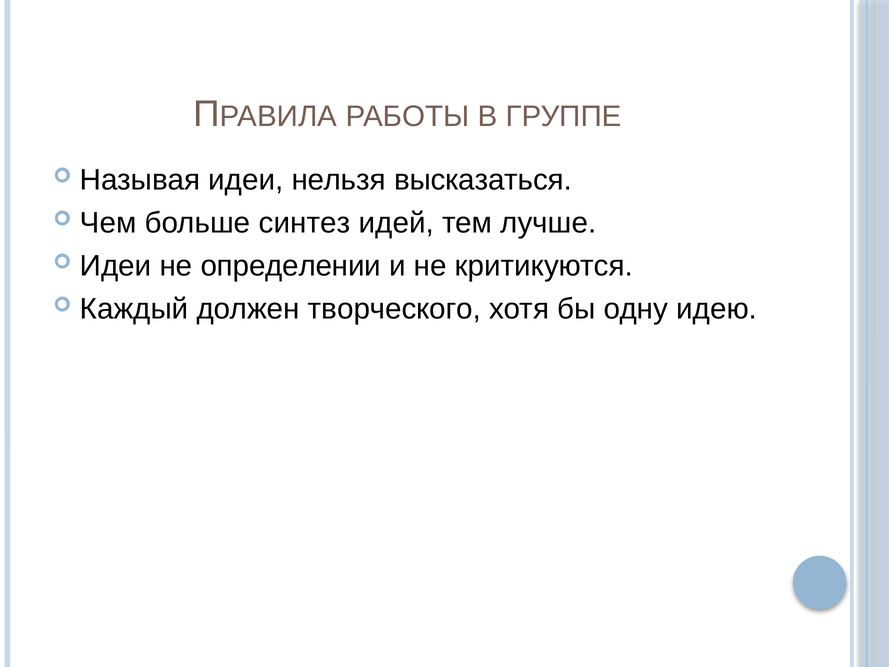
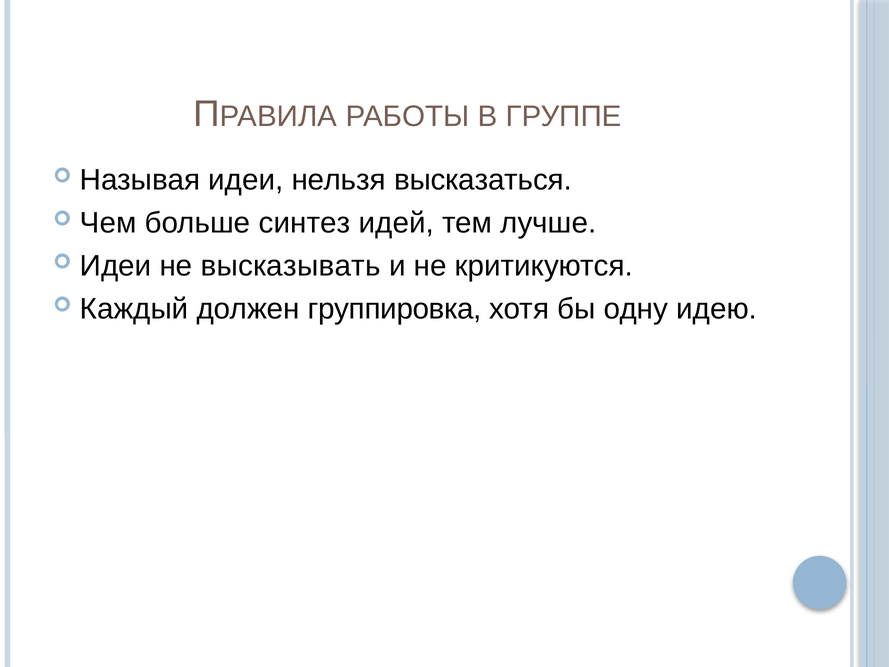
определении: определении -> высказывать (291, 266)
творческого: творческого -> группировка (395, 309)
